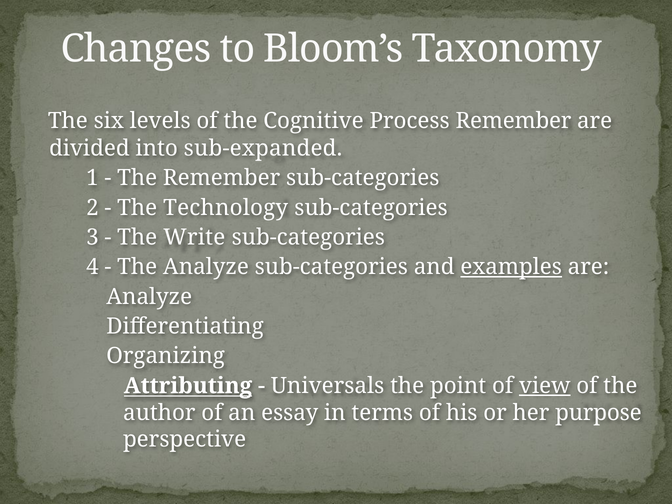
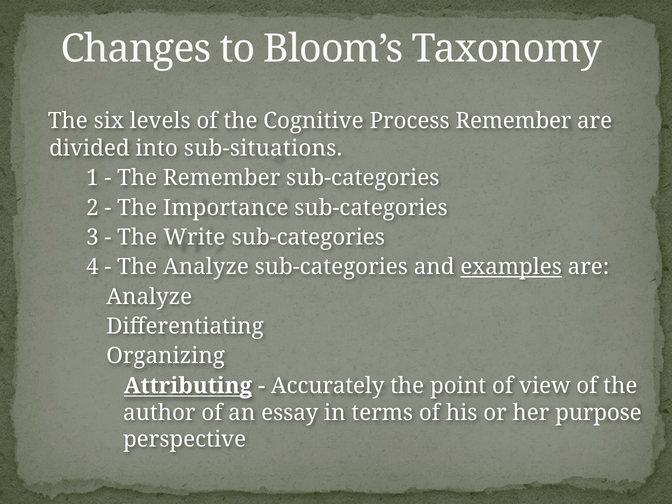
sub-expanded: sub-expanded -> sub-situations (263, 148)
Technology: Technology -> Importance (226, 208)
Universals: Universals -> Accurately (328, 386)
view underline: present -> none (545, 386)
